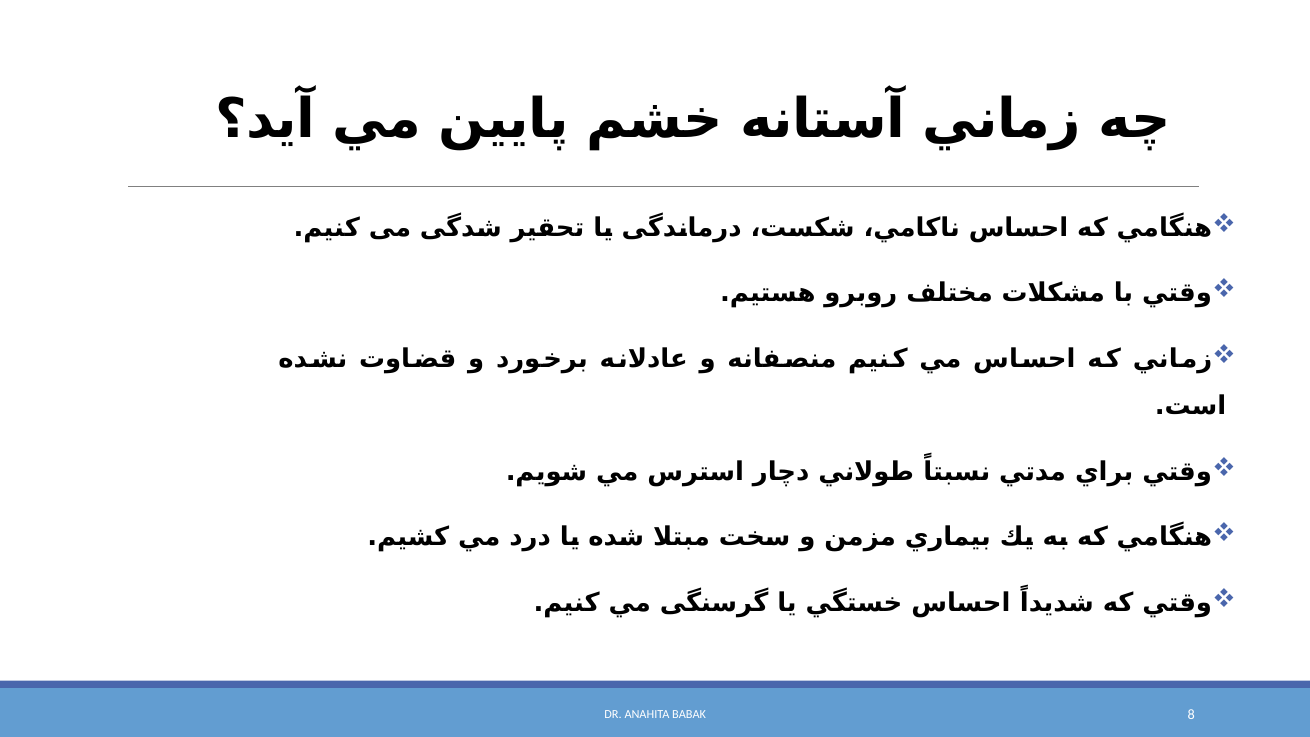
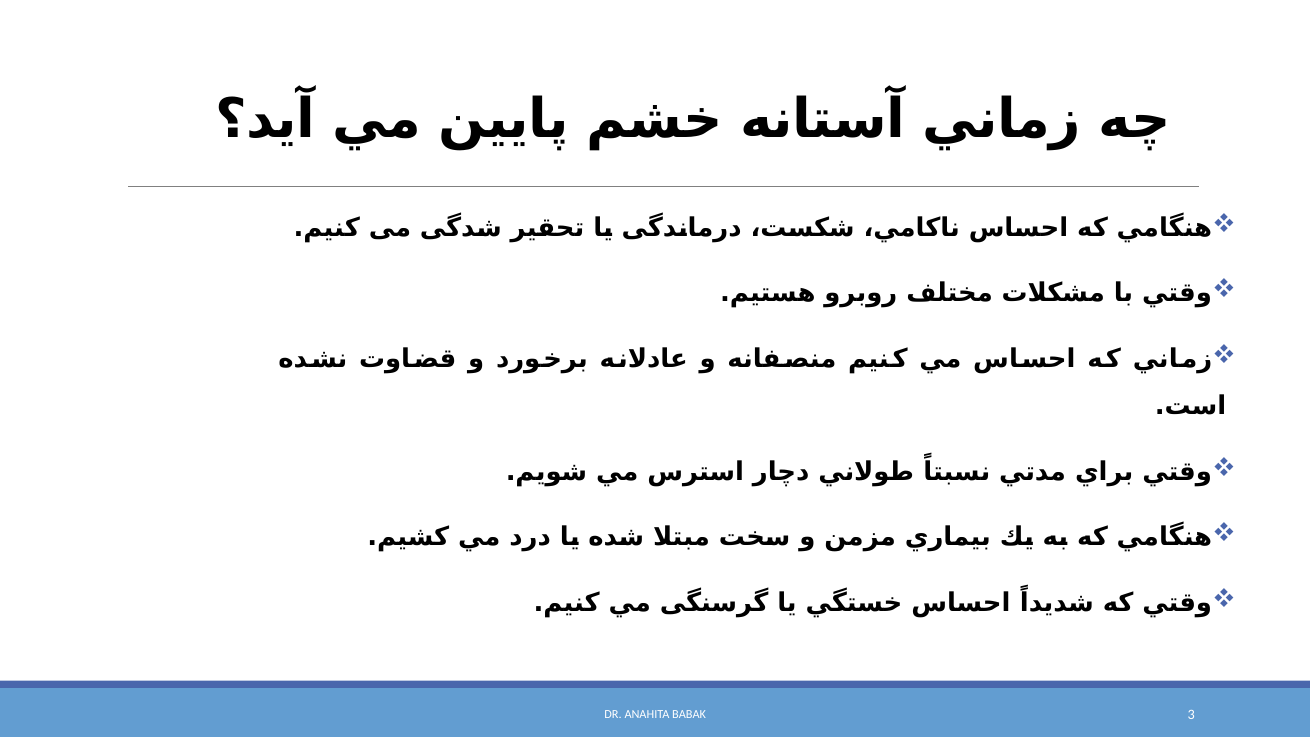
8: 8 -> 3 (1191, 715)
